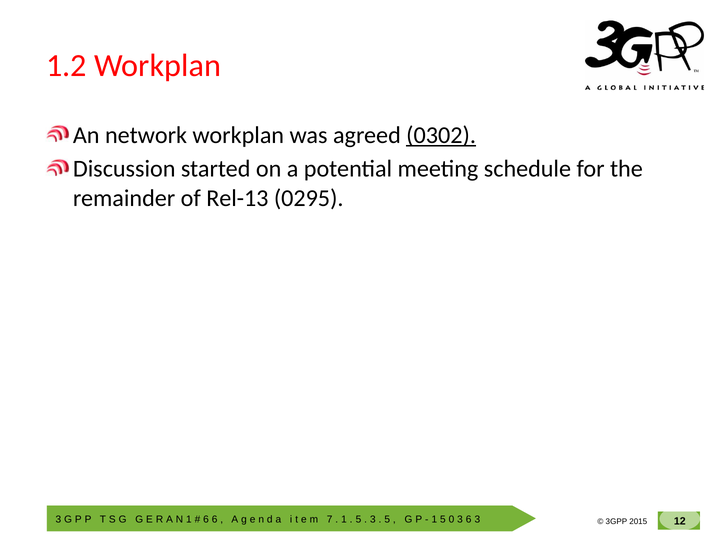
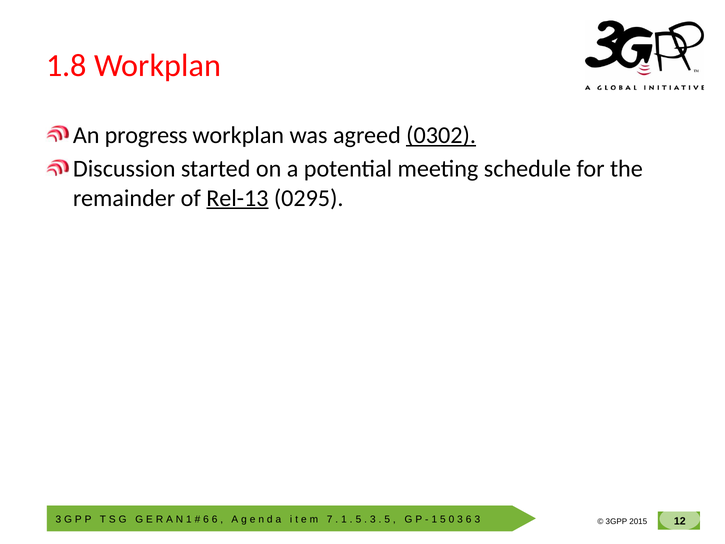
1.2: 1.2 -> 1.8 (66, 66)
network: network -> progress (146, 135)
Rel-13 underline: none -> present (237, 198)
